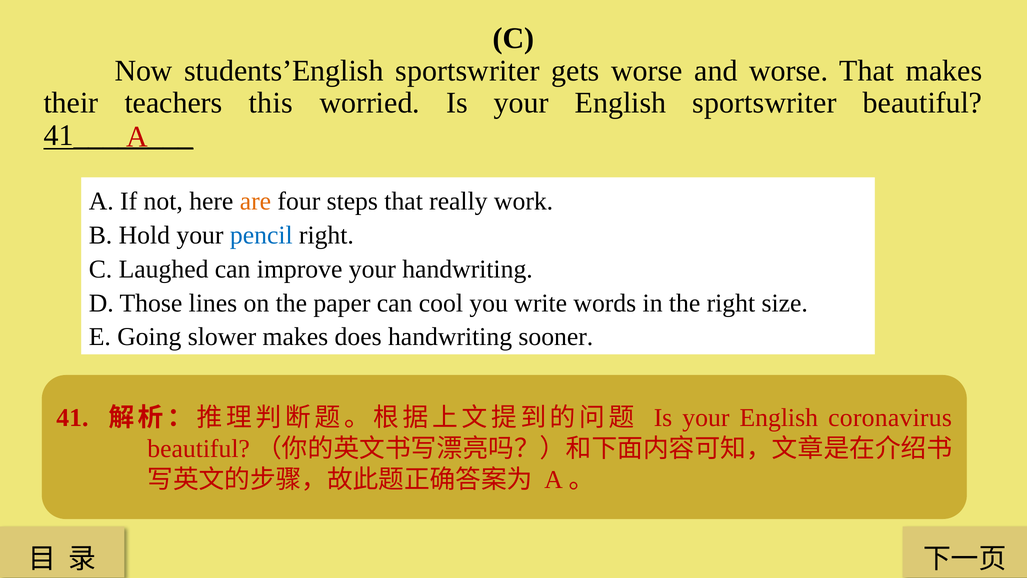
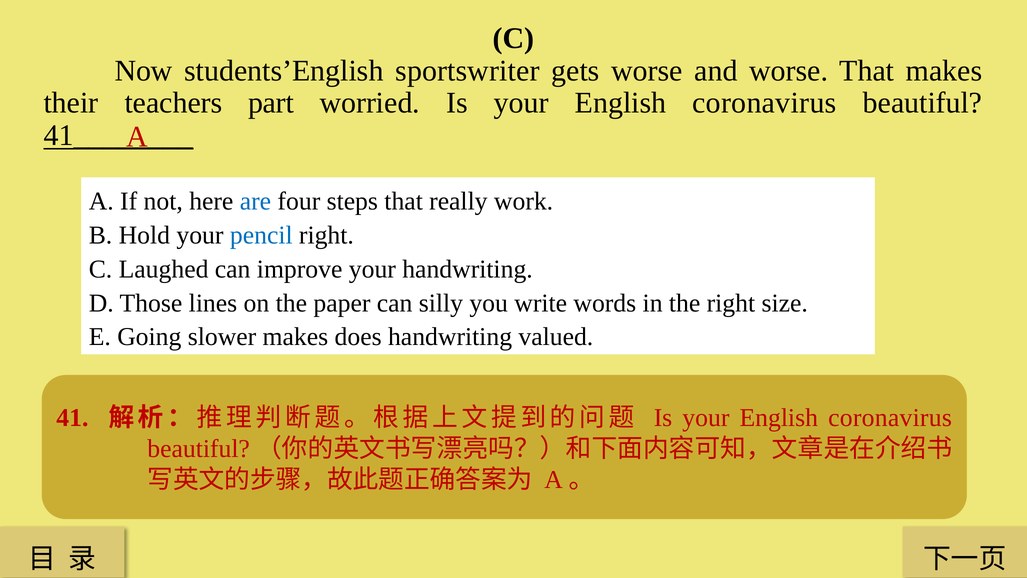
this: this -> part (271, 103)
sportswriter: sportswriter -> coronavirus (764, 103)
are colour: orange -> blue (255, 201)
cool: cool -> silly (441, 303)
sooner: sooner -> valued (556, 337)
